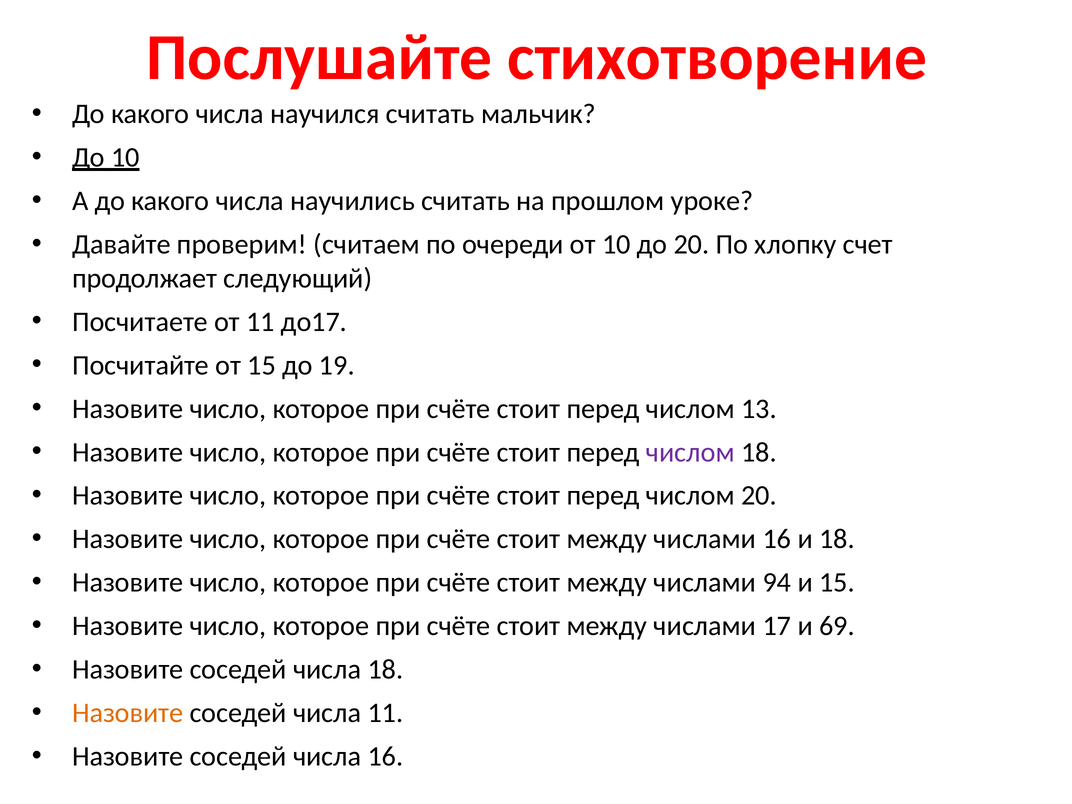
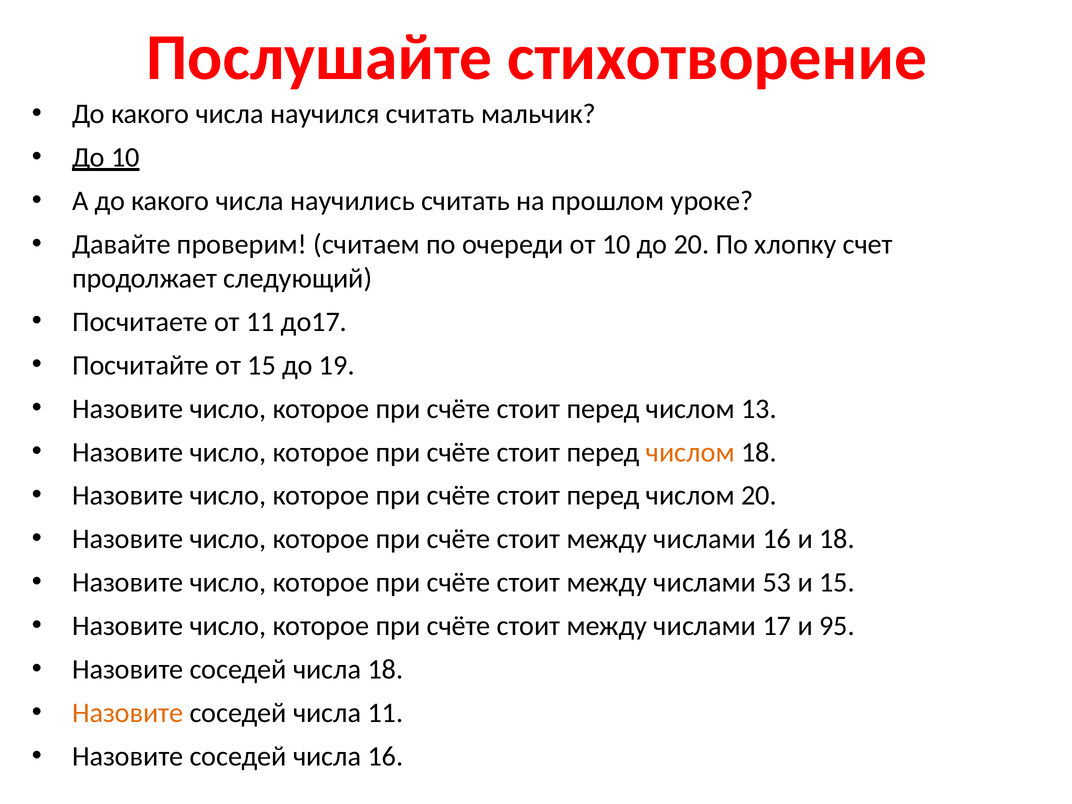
числом colour: purple -> orange (690, 452)
94: 94 -> 53 (777, 583)
69: 69 -> 95 (837, 626)
